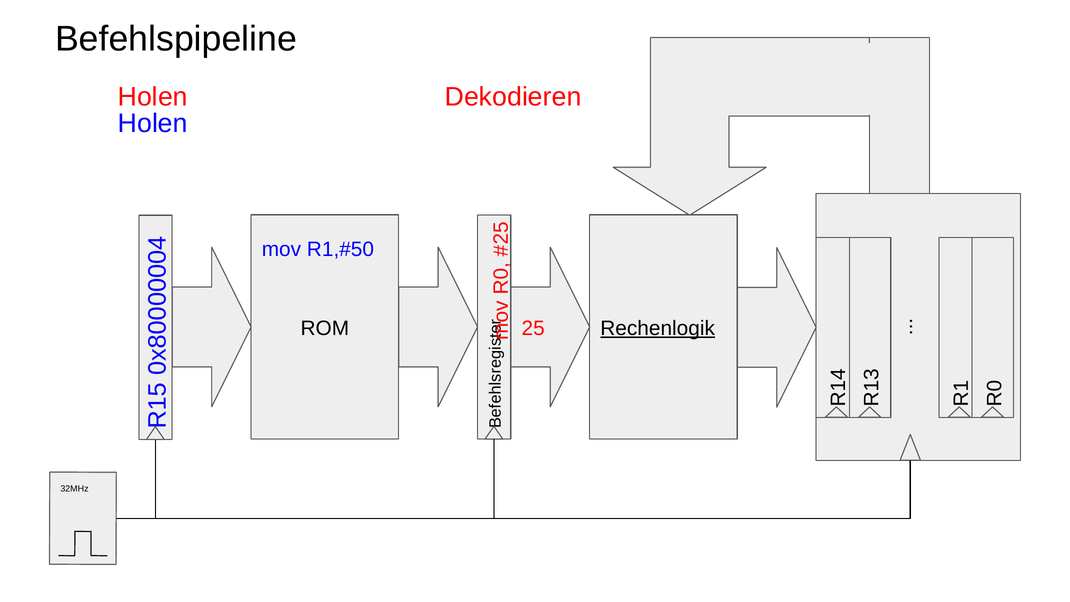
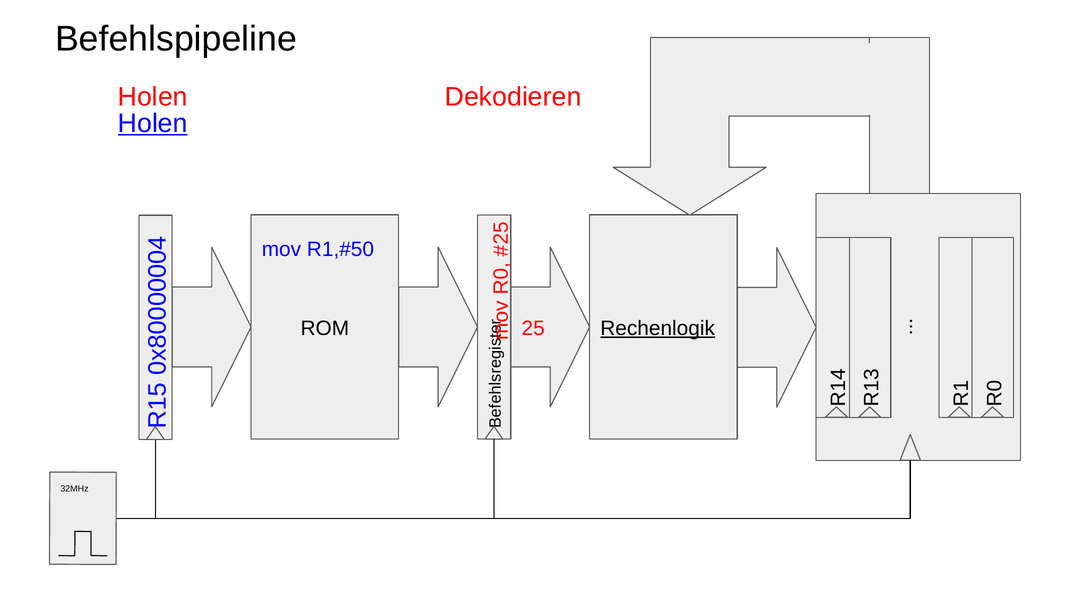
Holen underline: none -> present (153, 123)
